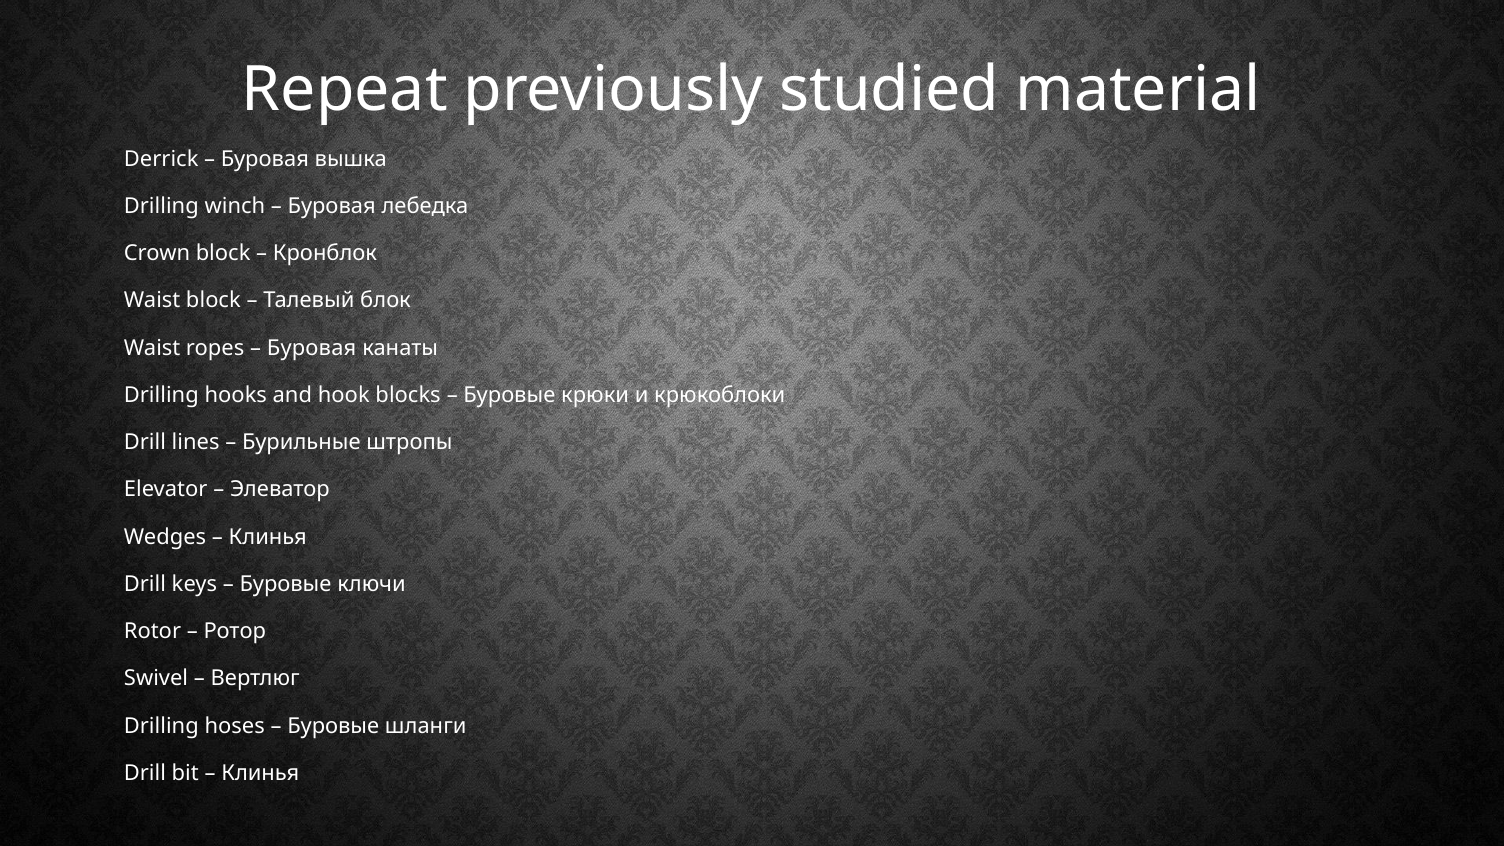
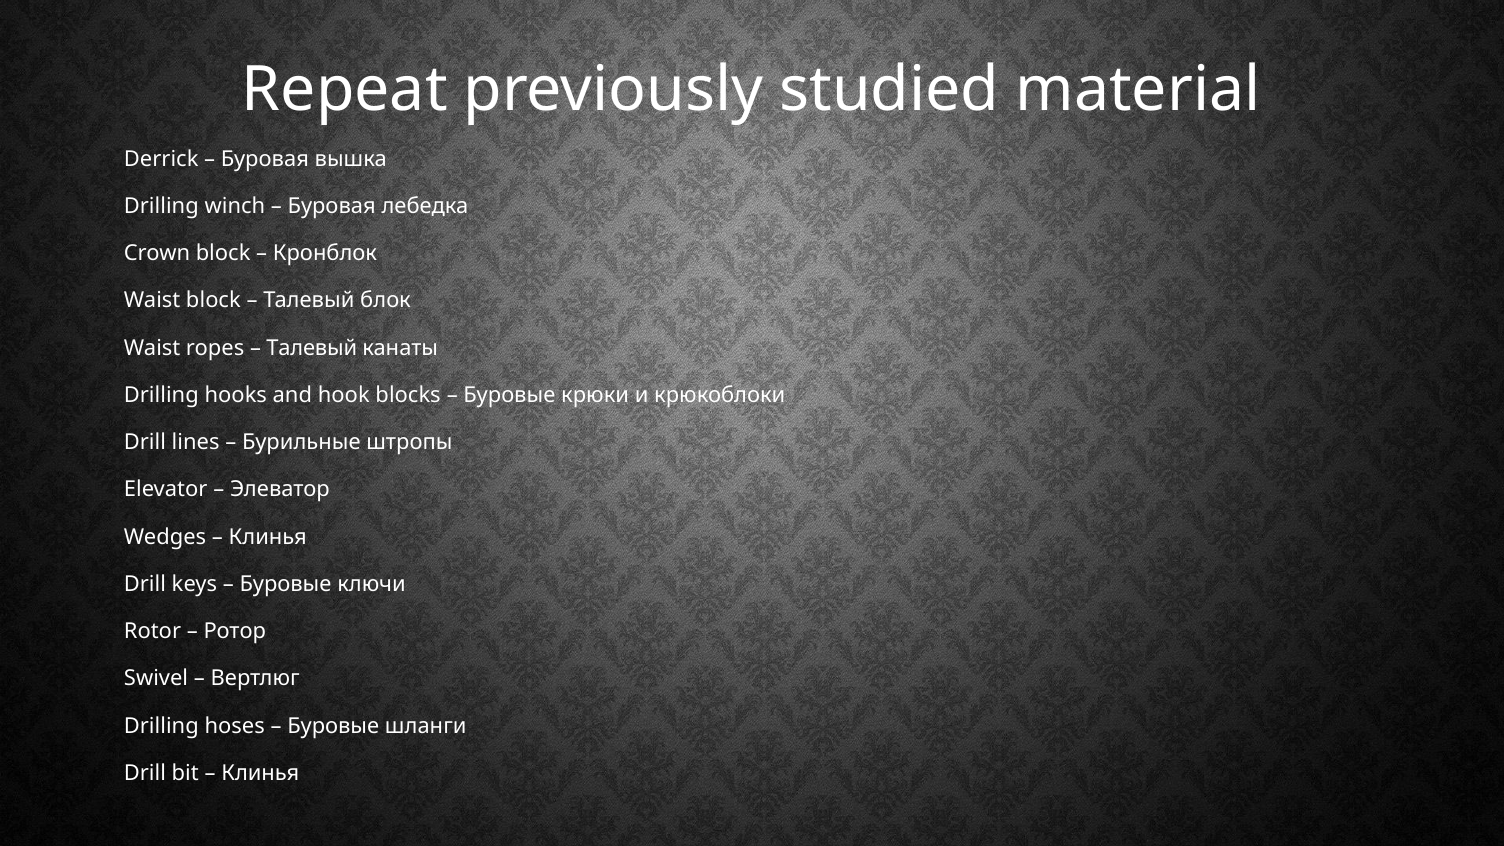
Буровая: Буровая -> Талевый (312, 348)
